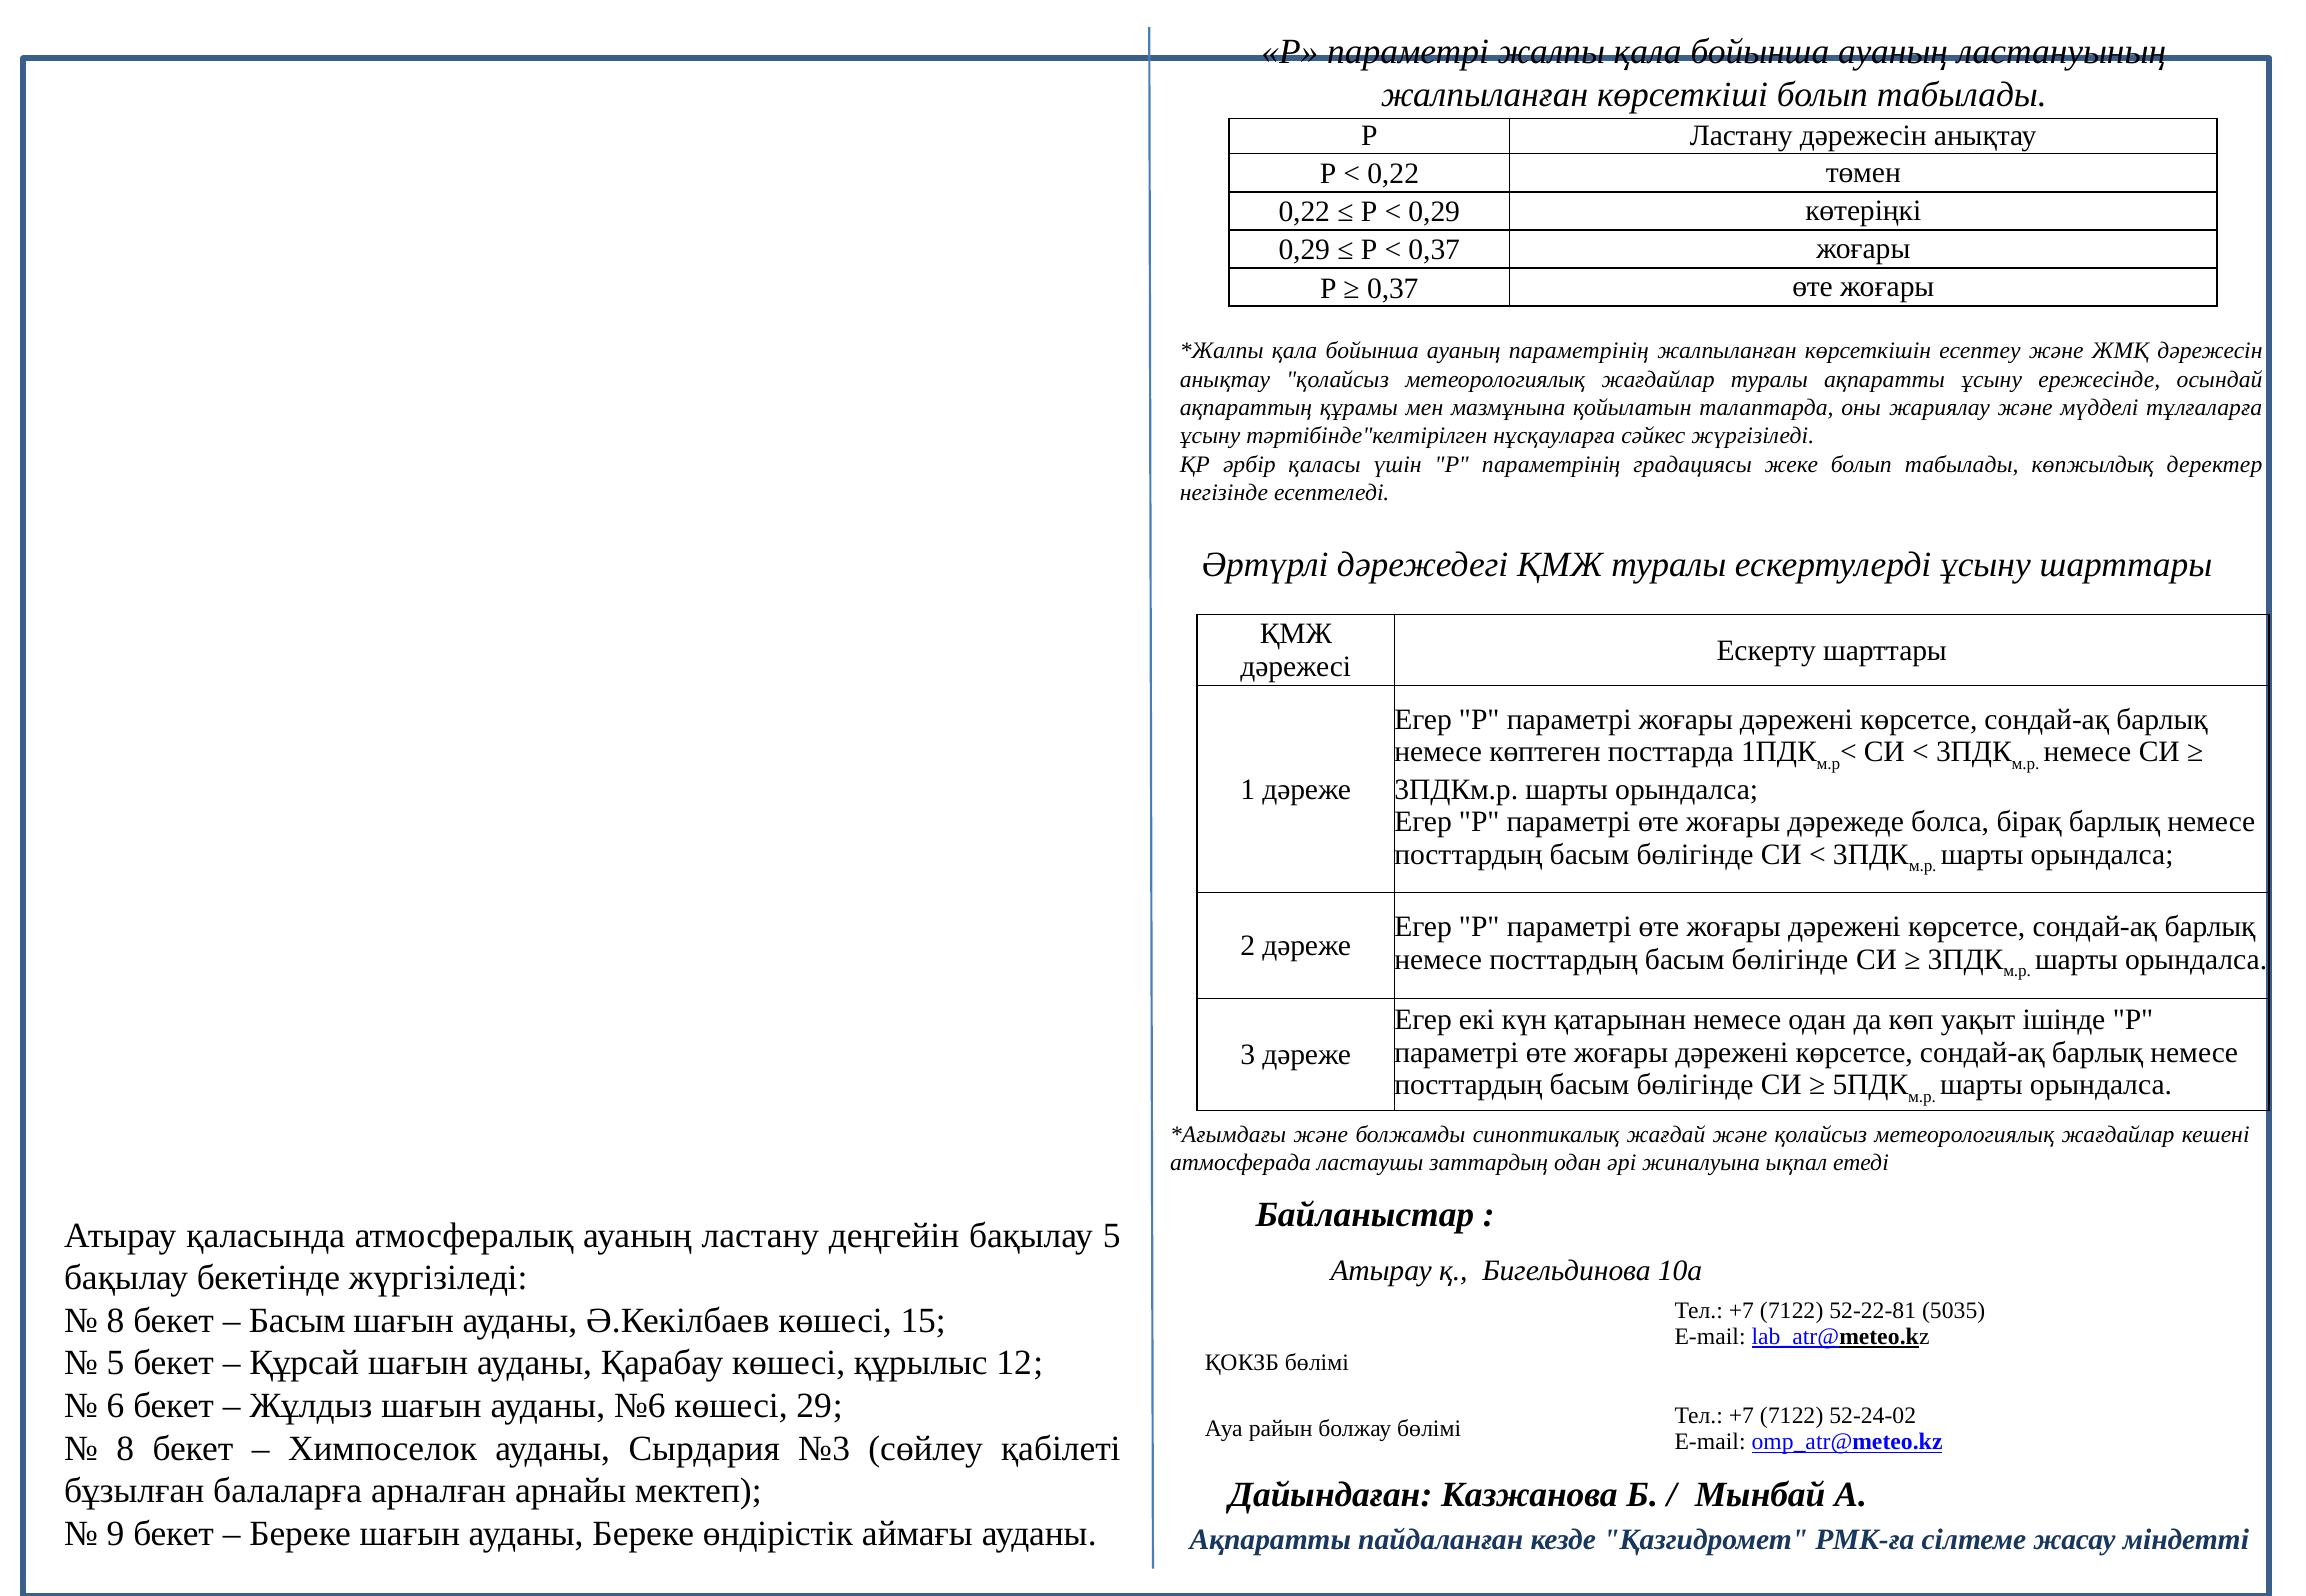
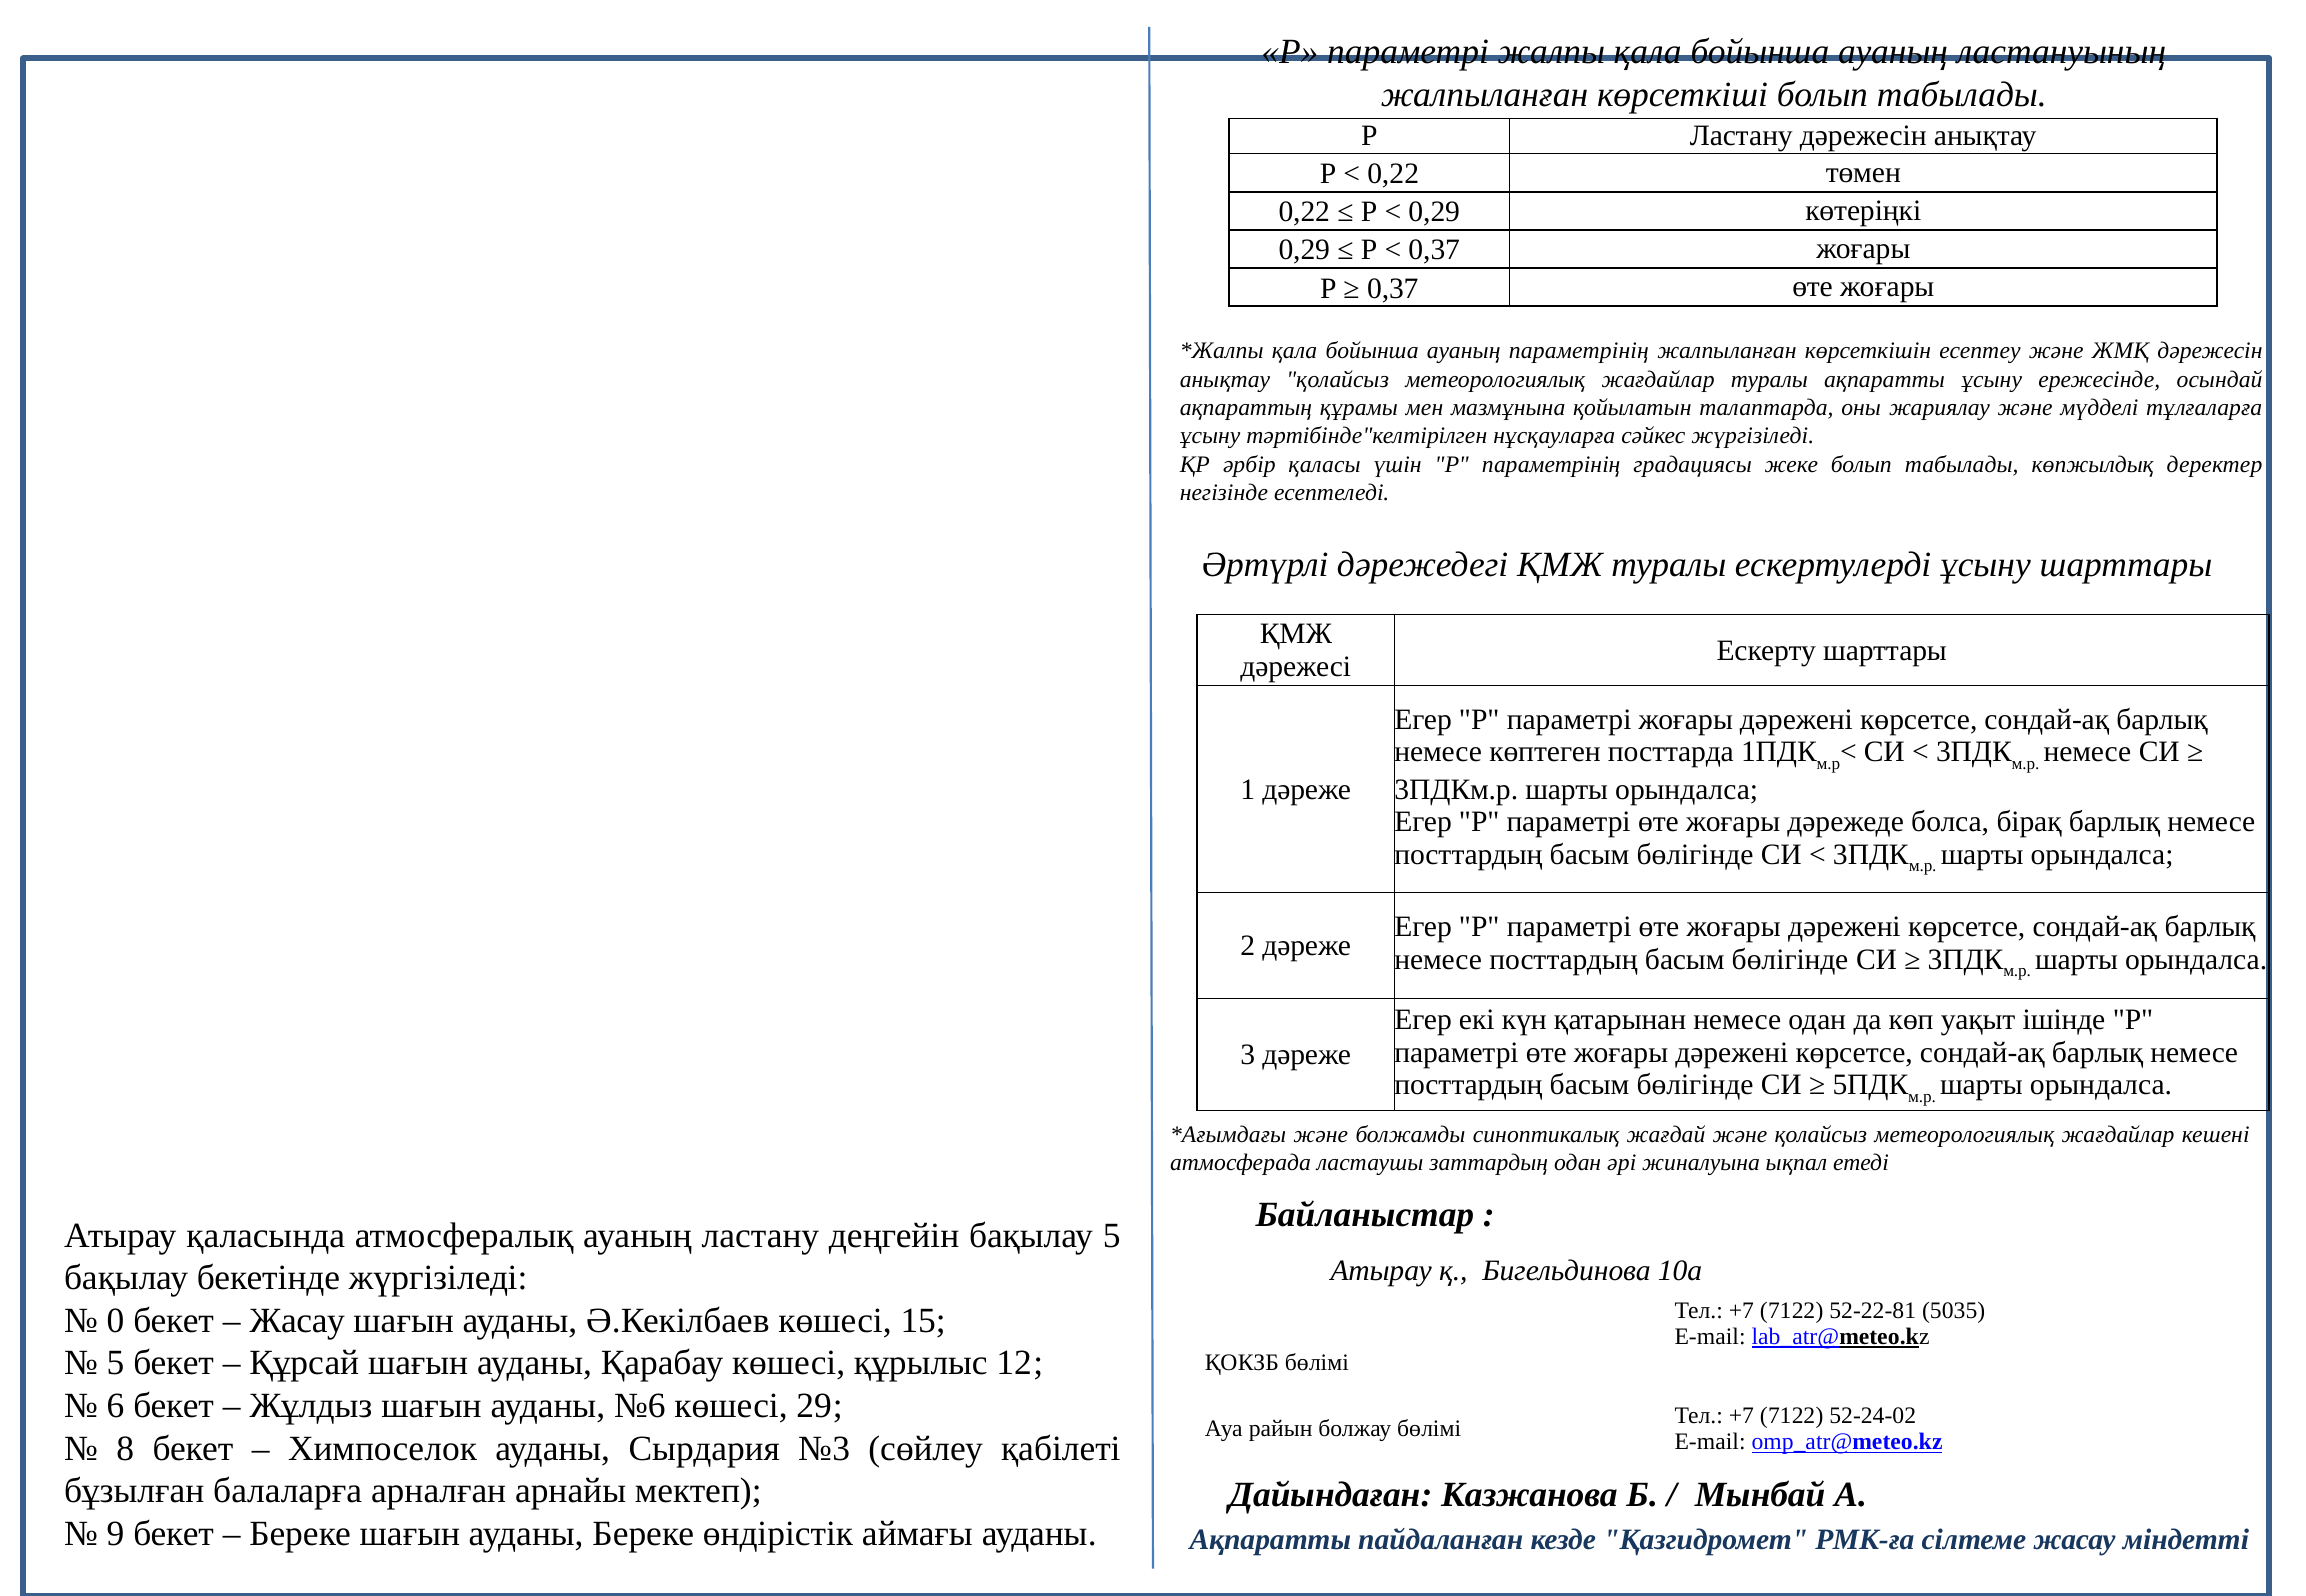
8: 8 -> 0 (116, 1321)
Басым: Басым -> Жасау (297, 1321)
